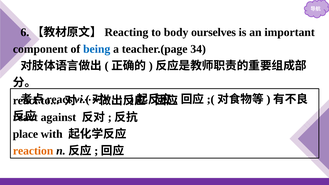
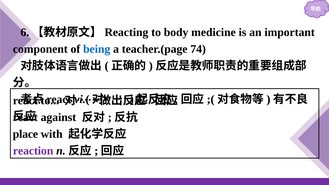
ourselves: ourselves -> medicine (213, 32)
34: 34 -> 74 (198, 49)
reaction colour: orange -> purple (33, 151)
